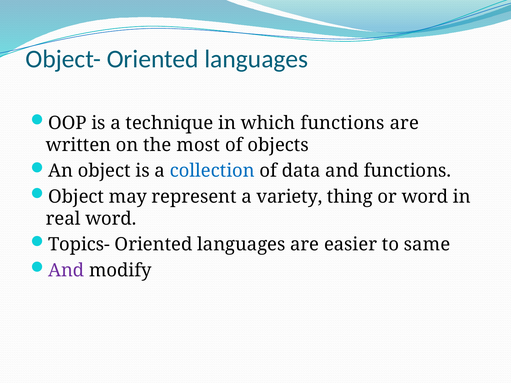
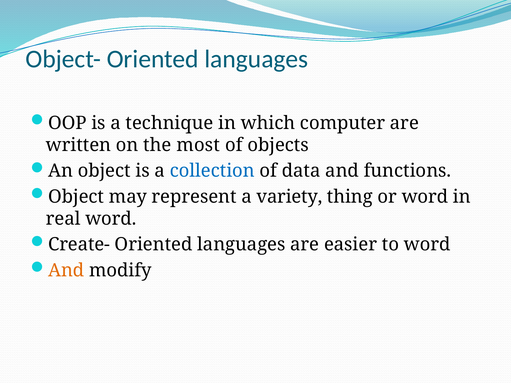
which functions: functions -> computer (343, 123)
Topics-: Topics- -> Create- (79, 245)
to same: same -> word (427, 245)
And colour: purple -> orange (66, 271)
